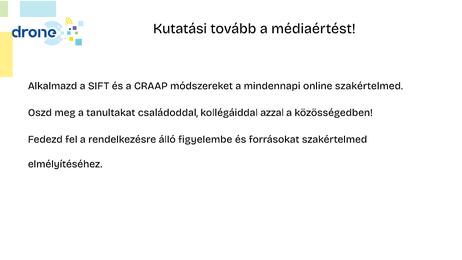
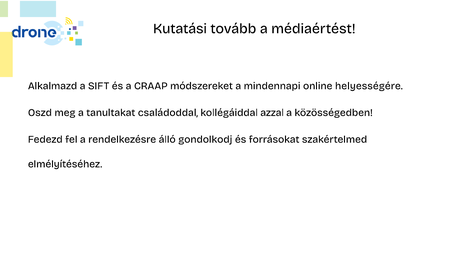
online szakértelmed: szakértelmed -> helyességére (369, 86)
figyelembe: figyelembe -> gondolkodj (205, 139)
